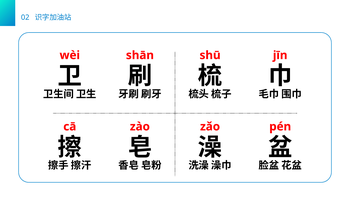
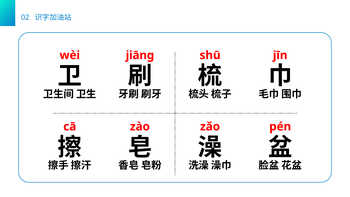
shān: shān -> jiānɡ (140, 55)
